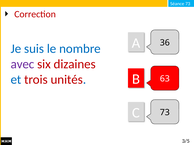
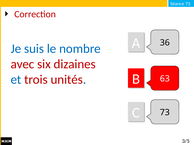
avec colour: purple -> red (22, 64)
